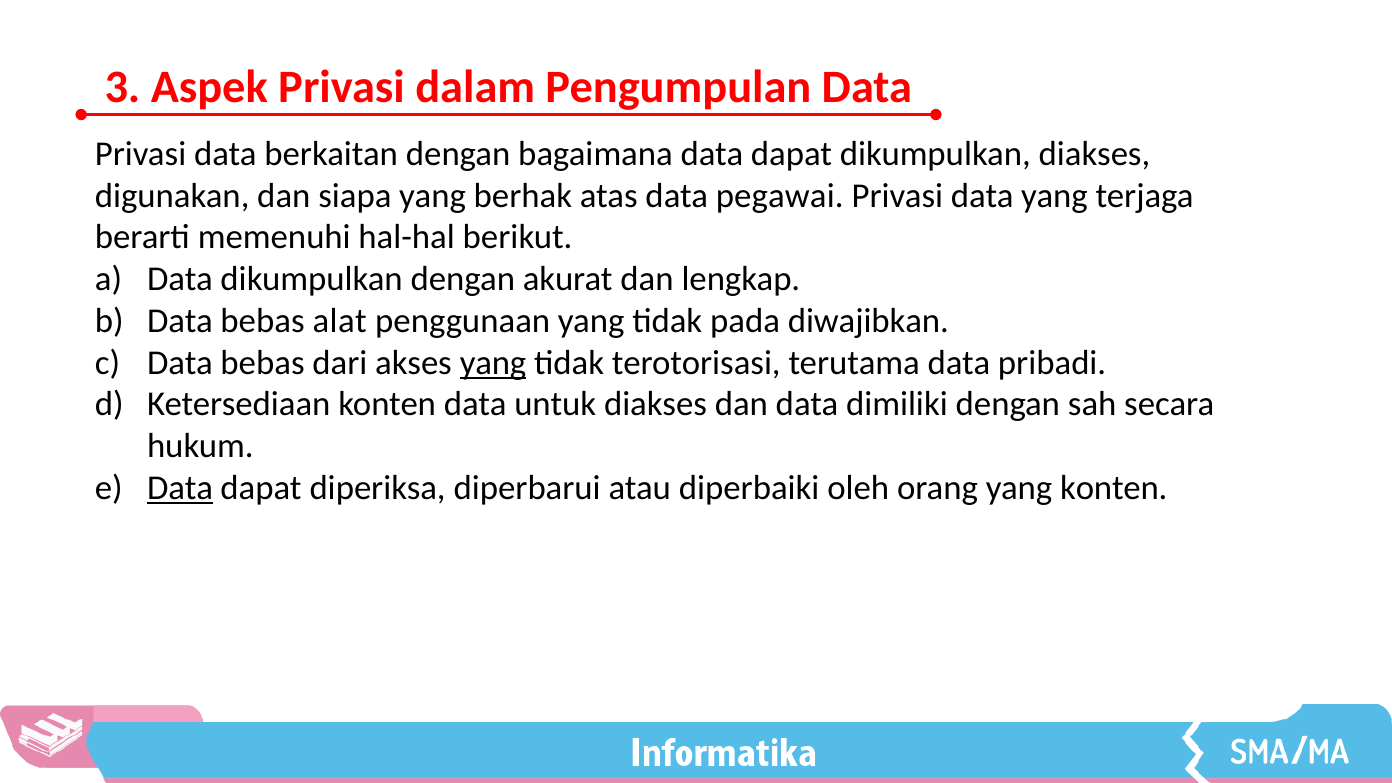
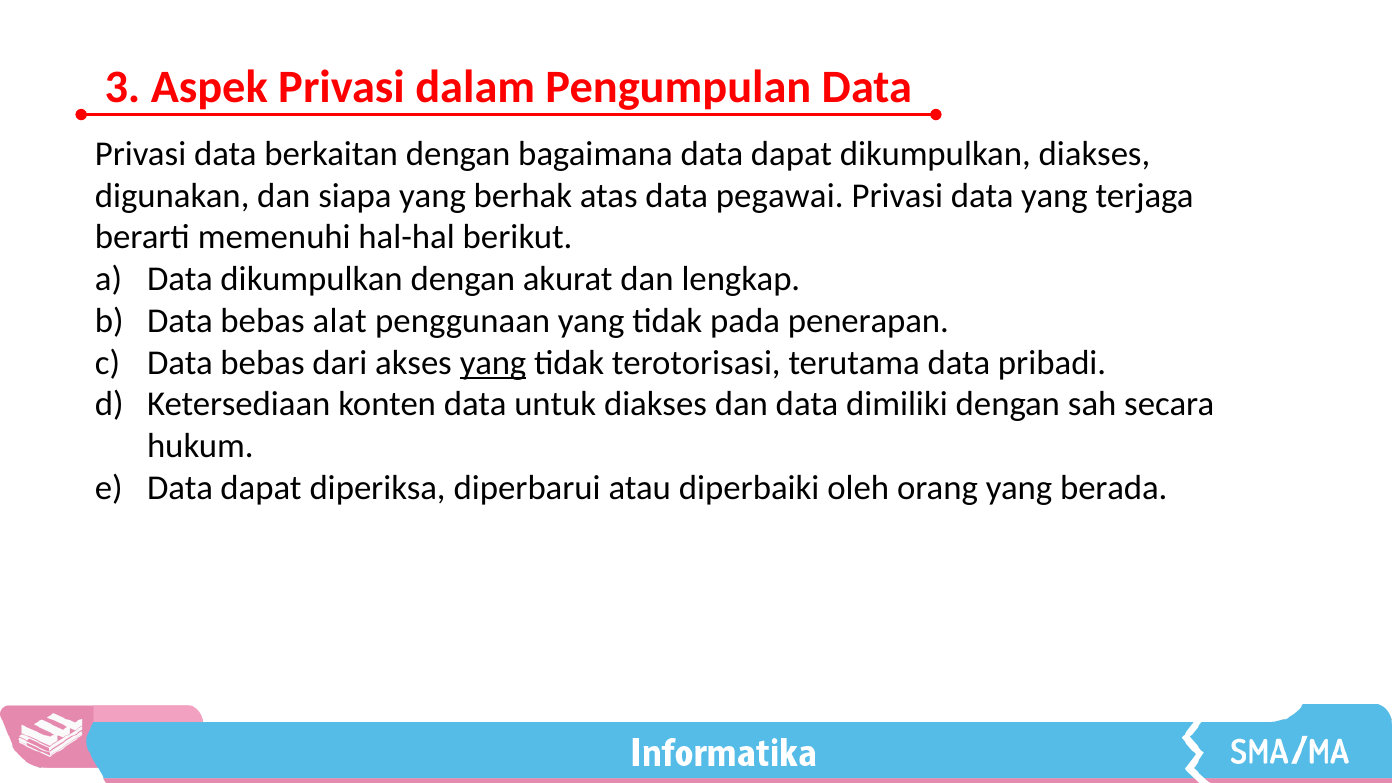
diwajibkan: diwajibkan -> penerapan (868, 321)
Data underline: present -> none (180, 488)
yang konten: konten -> berada (1114, 488)
